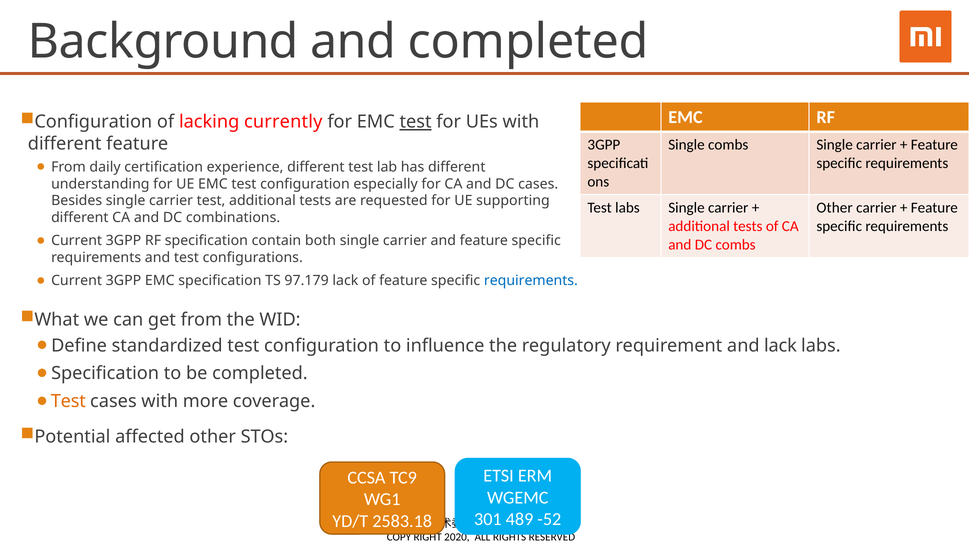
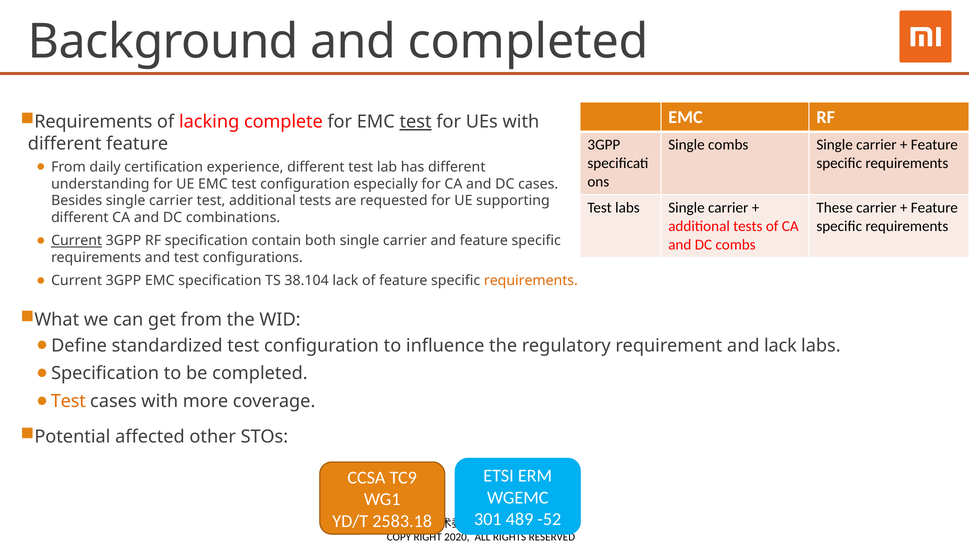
Configuration: Configuration -> Requirements (93, 122)
currently: currently -> complete (283, 122)
Other: Other -> These (835, 208)
Current underline: none -> present (77, 241)
97.179: 97.179 -> 38.104 (307, 281)
requirements colour: blue -> orange (531, 281)
